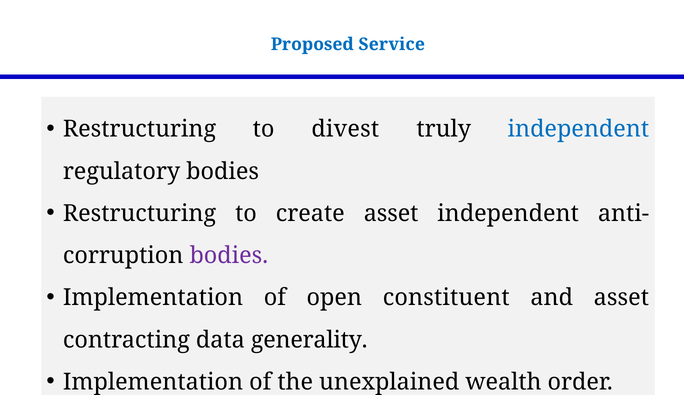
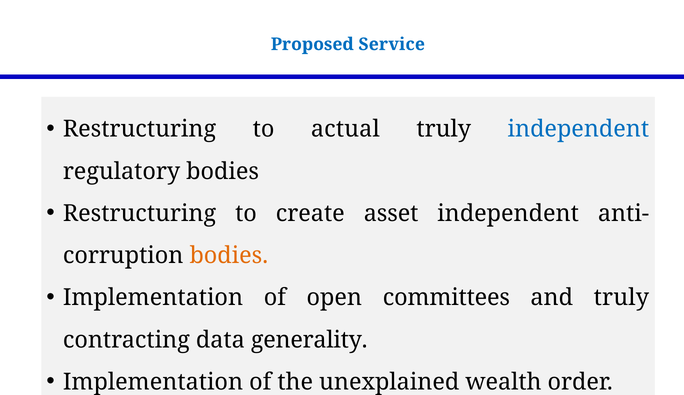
divest: divest -> actual (345, 129)
bodies colour: purple -> orange (229, 255)
constituent: constituent -> committees (446, 297)
and asset: asset -> truly (621, 297)
